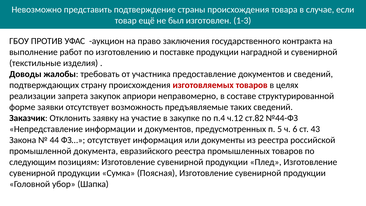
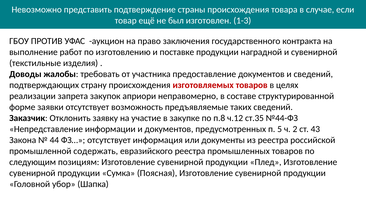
п.4: п.4 -> п.8 (219, 118)
ст.82: ст.82 -> ст.35 (254, 118)
6: 6 -> 2 (295, 129)
документа: документа -> содержать (96, 151)
